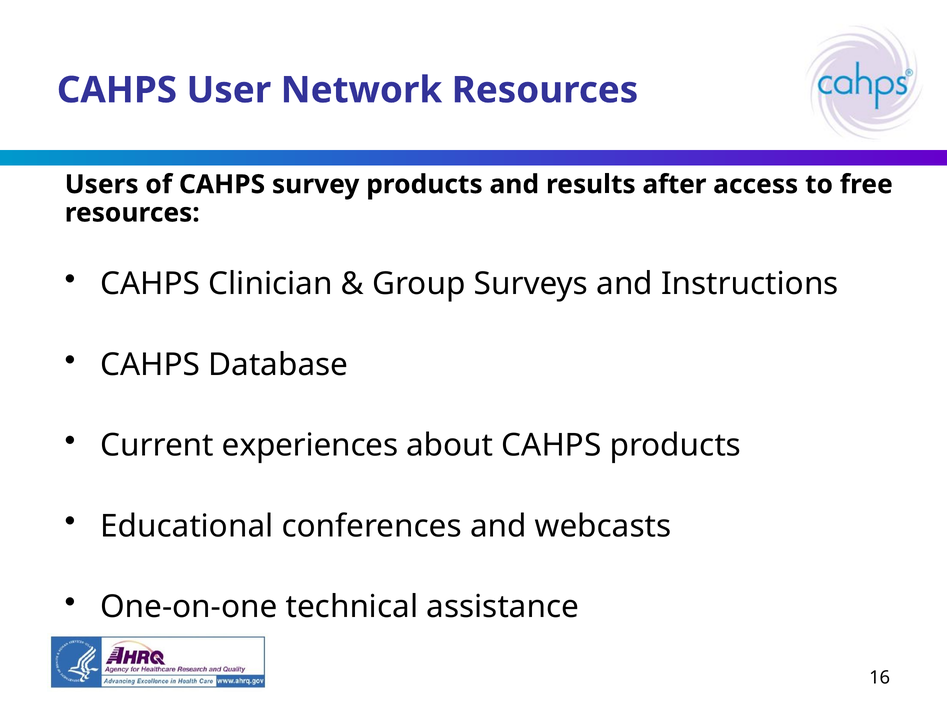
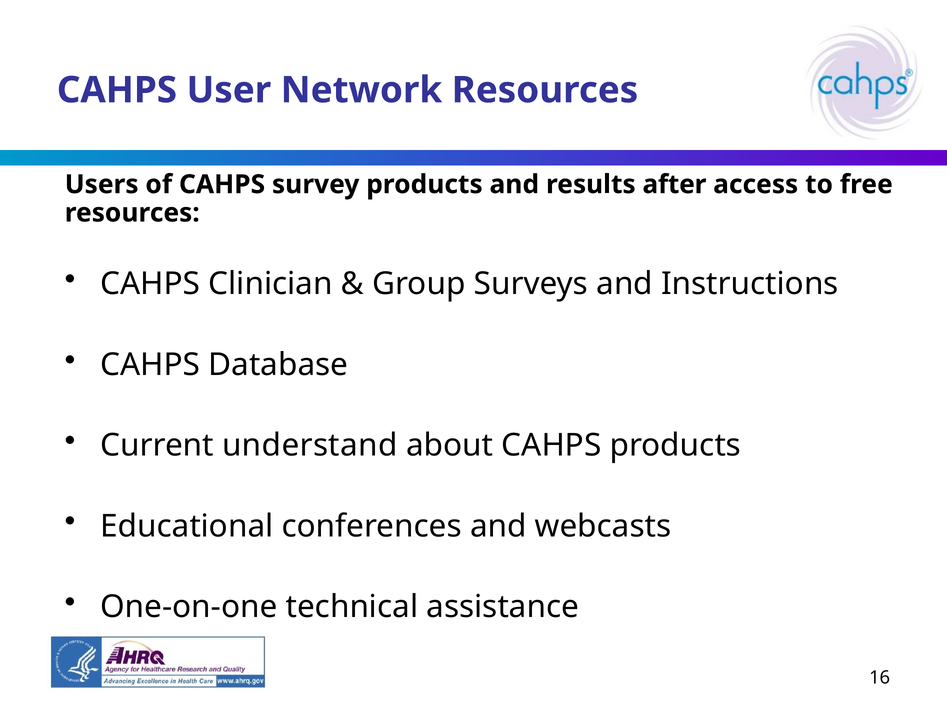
experiences: experiences -> understand (310, 446)
